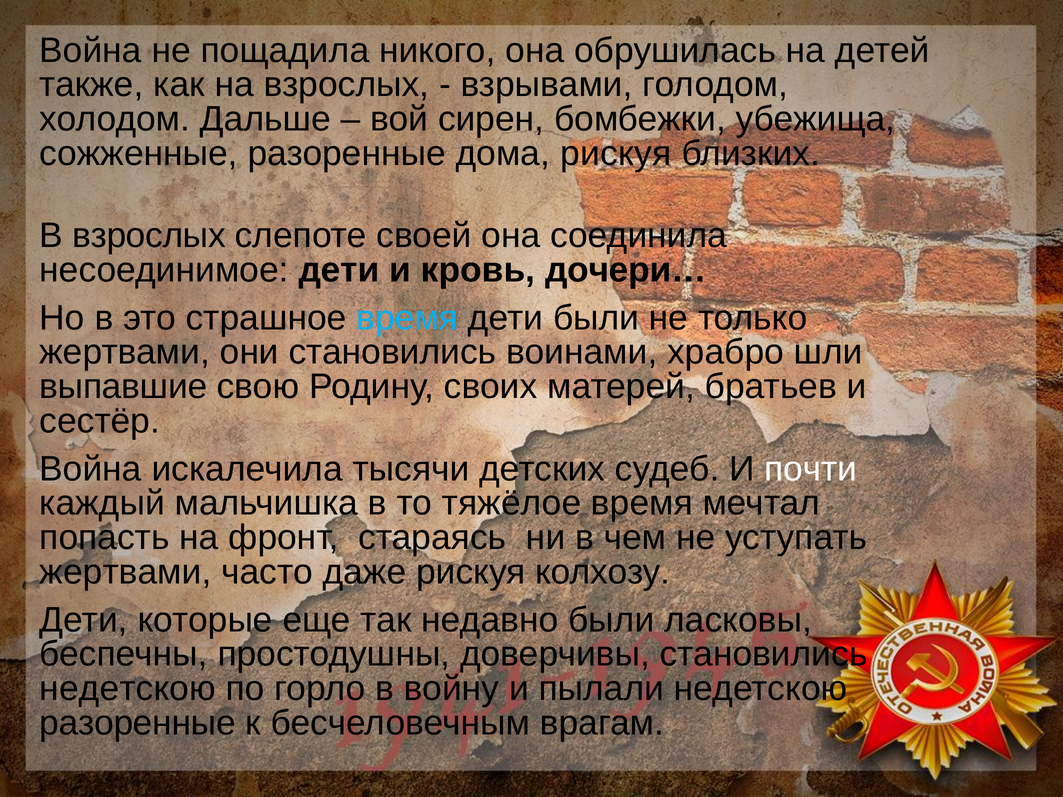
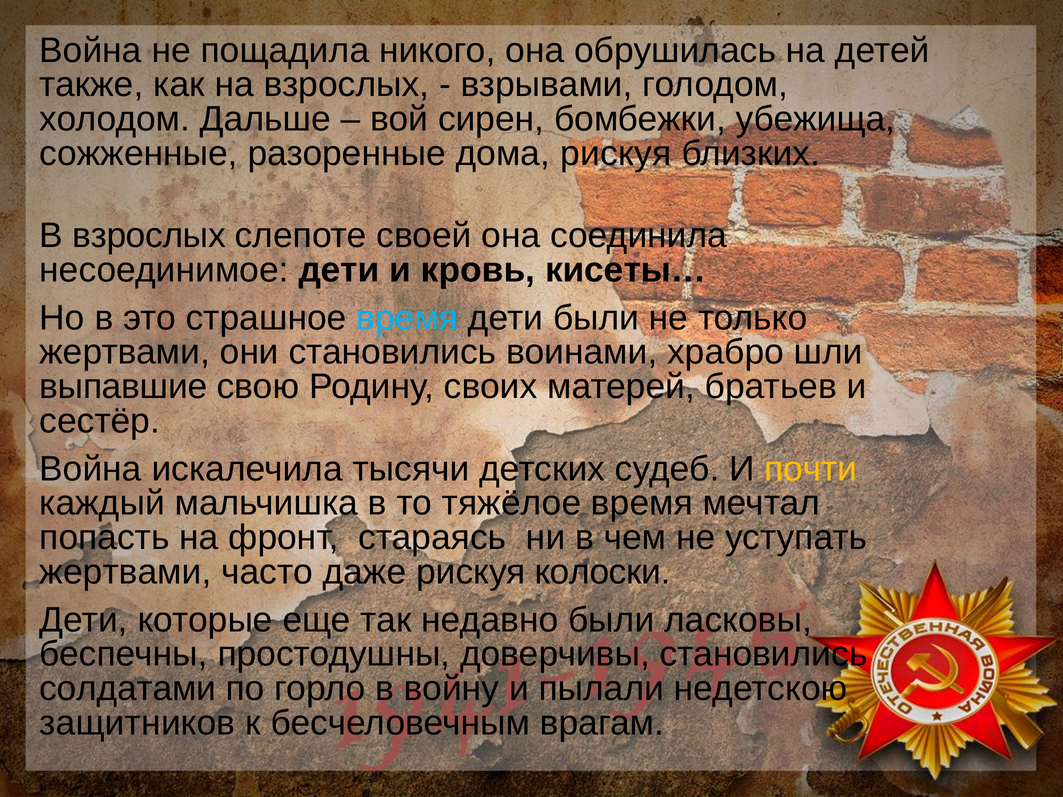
дочери…: дочери… -> кисеты… (626, 270)
почти colour: white -> yellow (811, 469)
колхозу: колхозу -> колоски (603, 572)
недетскою: недетскою -> солдатами (128, 689)
разоренные: разоренные -> защитников (137, 723)
